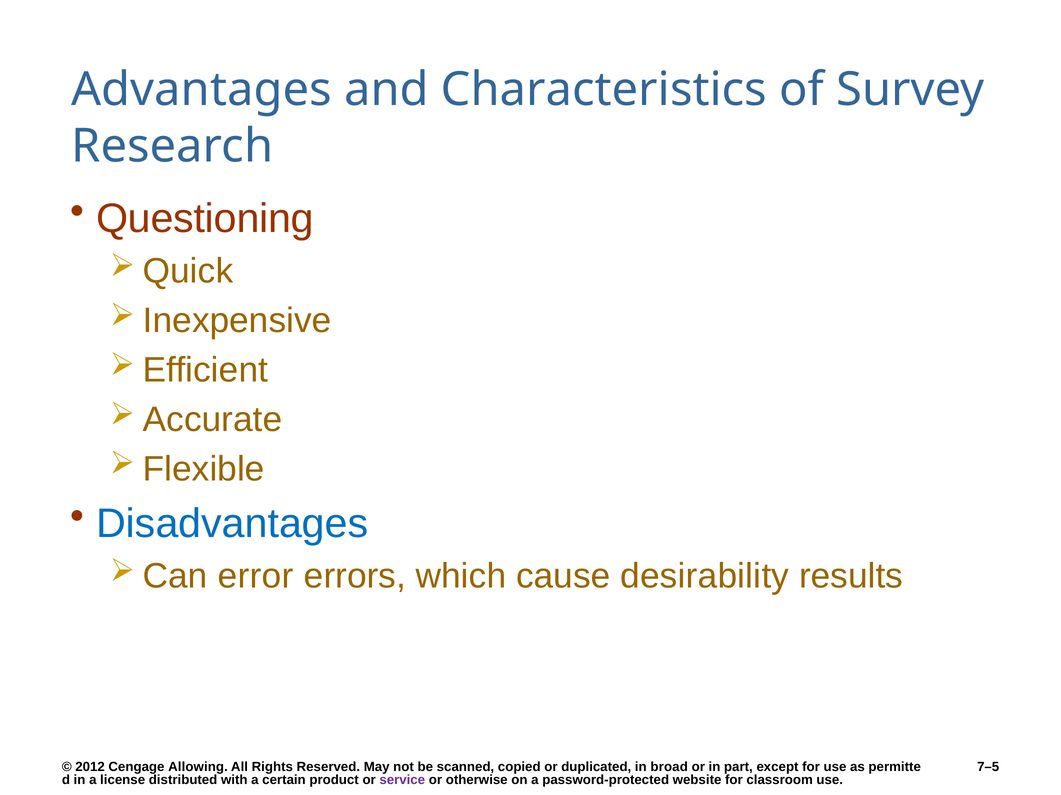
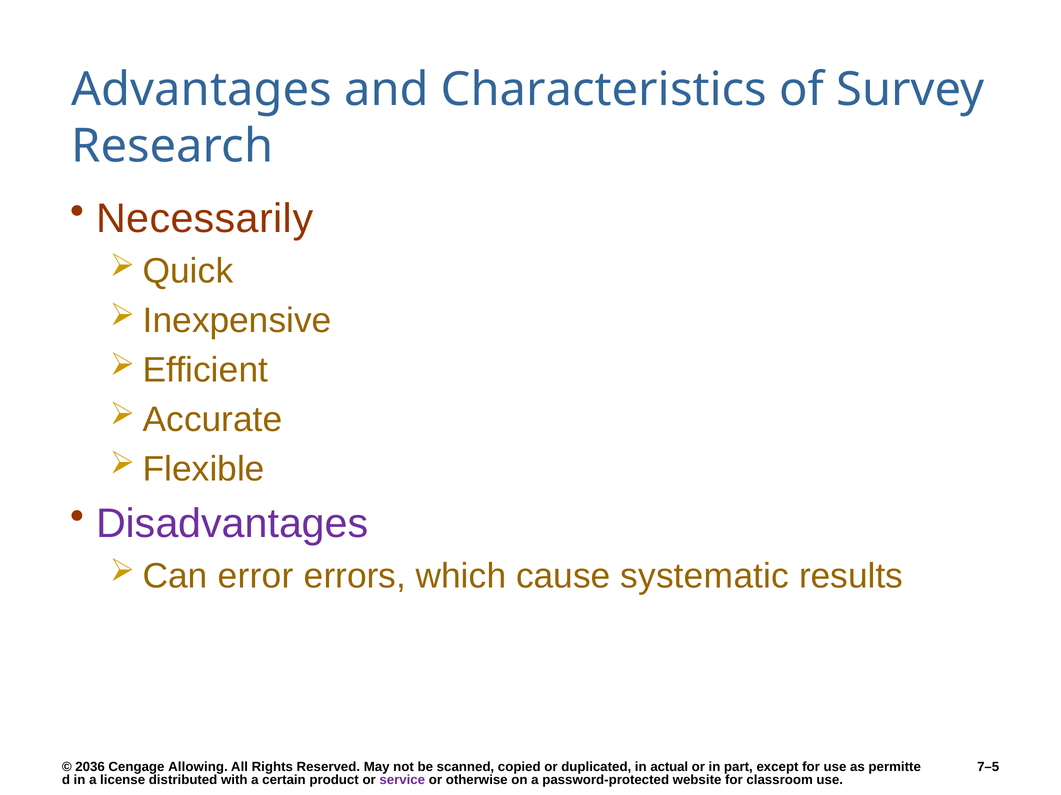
Questioning: Questioning -> Necessarily (205, 219)
Disadvantages colour: blue -> purple (232, 524)
desirability: desirability -> systematic (705, 577)
2012: 2012 -> 2036 (90, 768)
broad: broad -> actual (669, 768)
